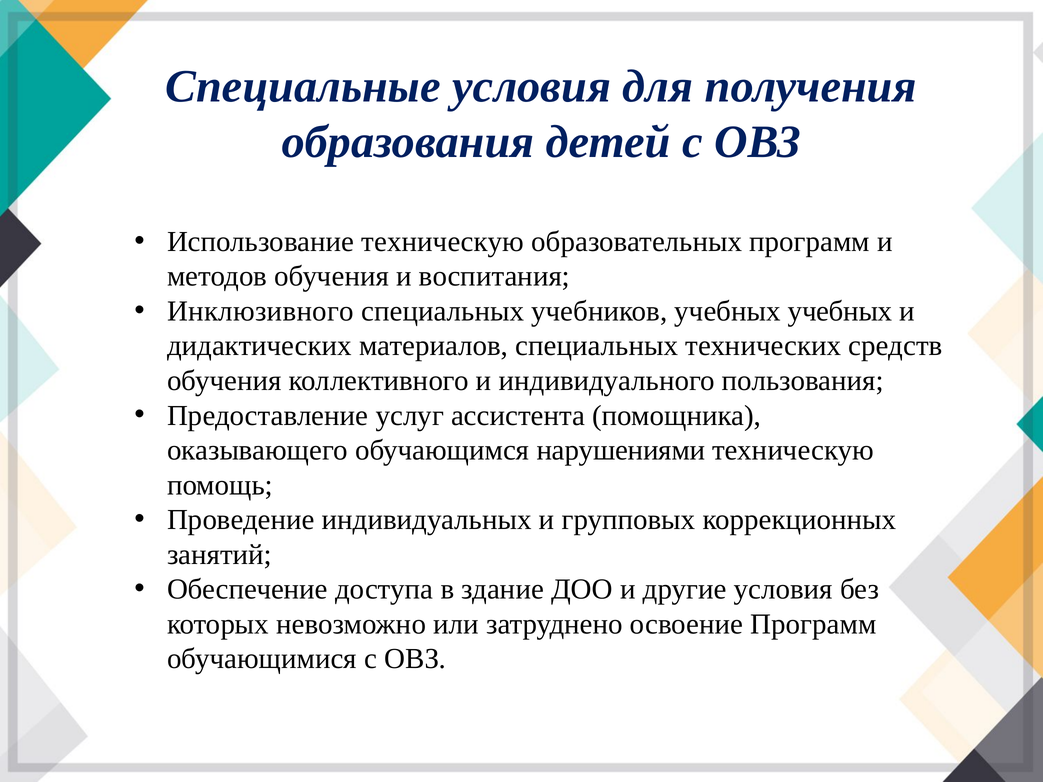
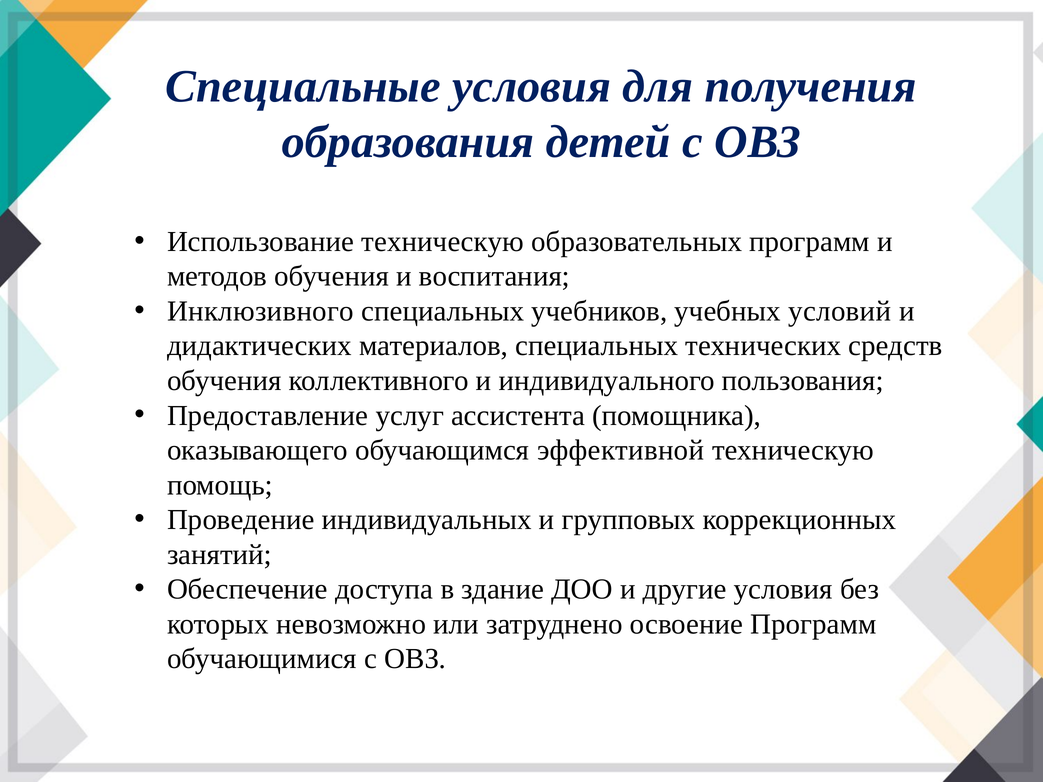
учебных учебных: учебных -> условий (840, 311)
нарушениями: нарушениями -> эффективной (621, 450)
